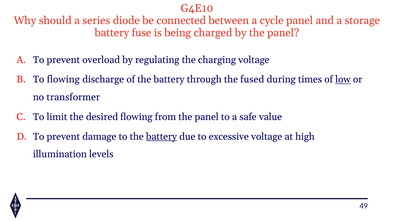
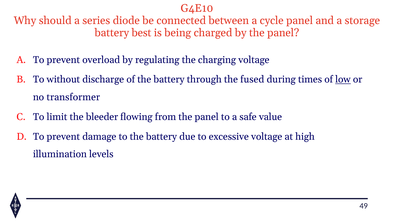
fuse: fuse -> best (141, 33)
To flowing: flowing -> without (63, 80)
desired: desired -> bleeder (102, 117)
battery underline: present -> none (161, 137)
